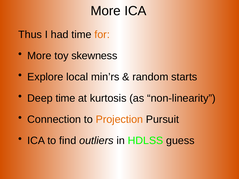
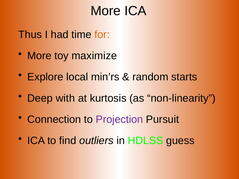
skewness: skewness -> maximize (94, 56)
Deep time: time -> with (65, 98)
Projection colour: orange -> purple (119, 120)
